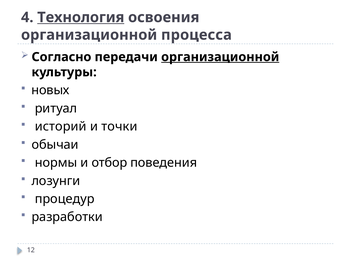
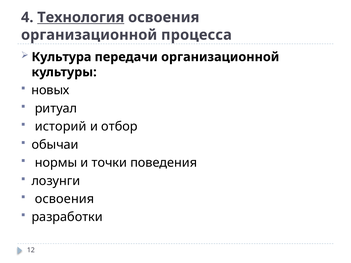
Согласно: Согласно -> Культура (61, 57)
организационной underline: present -> none (220, 57)
точки: точки -> отбор (119, 127)
отбор: отбор -> точки (109, 163)
процедур: процедур -> освоения (65, 199)
